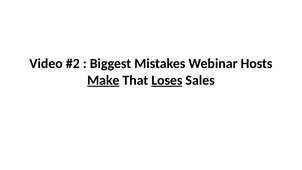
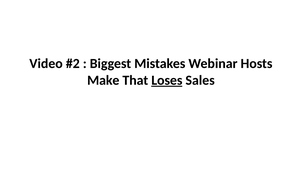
Make underline: present -> none (103, 80)
